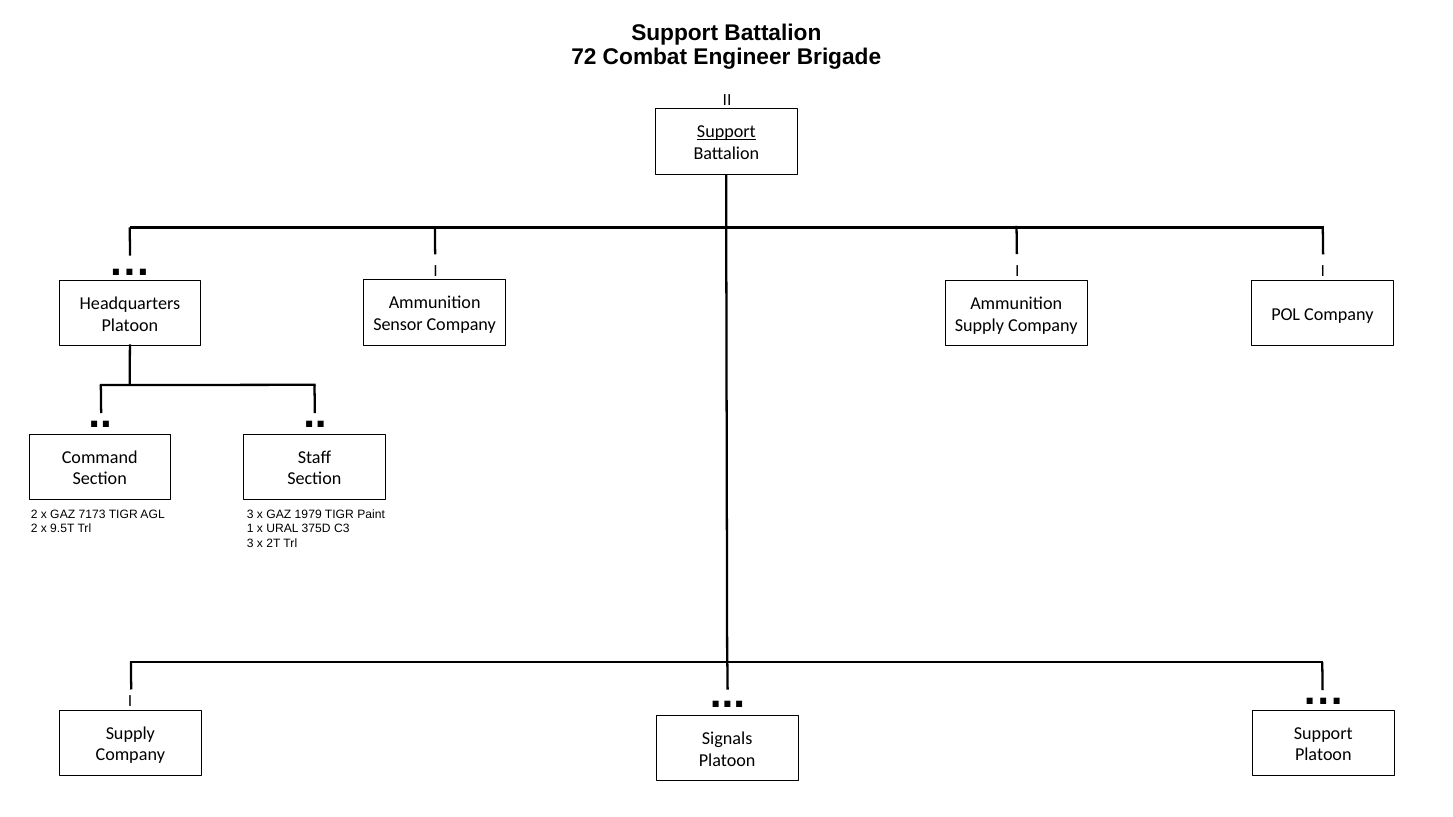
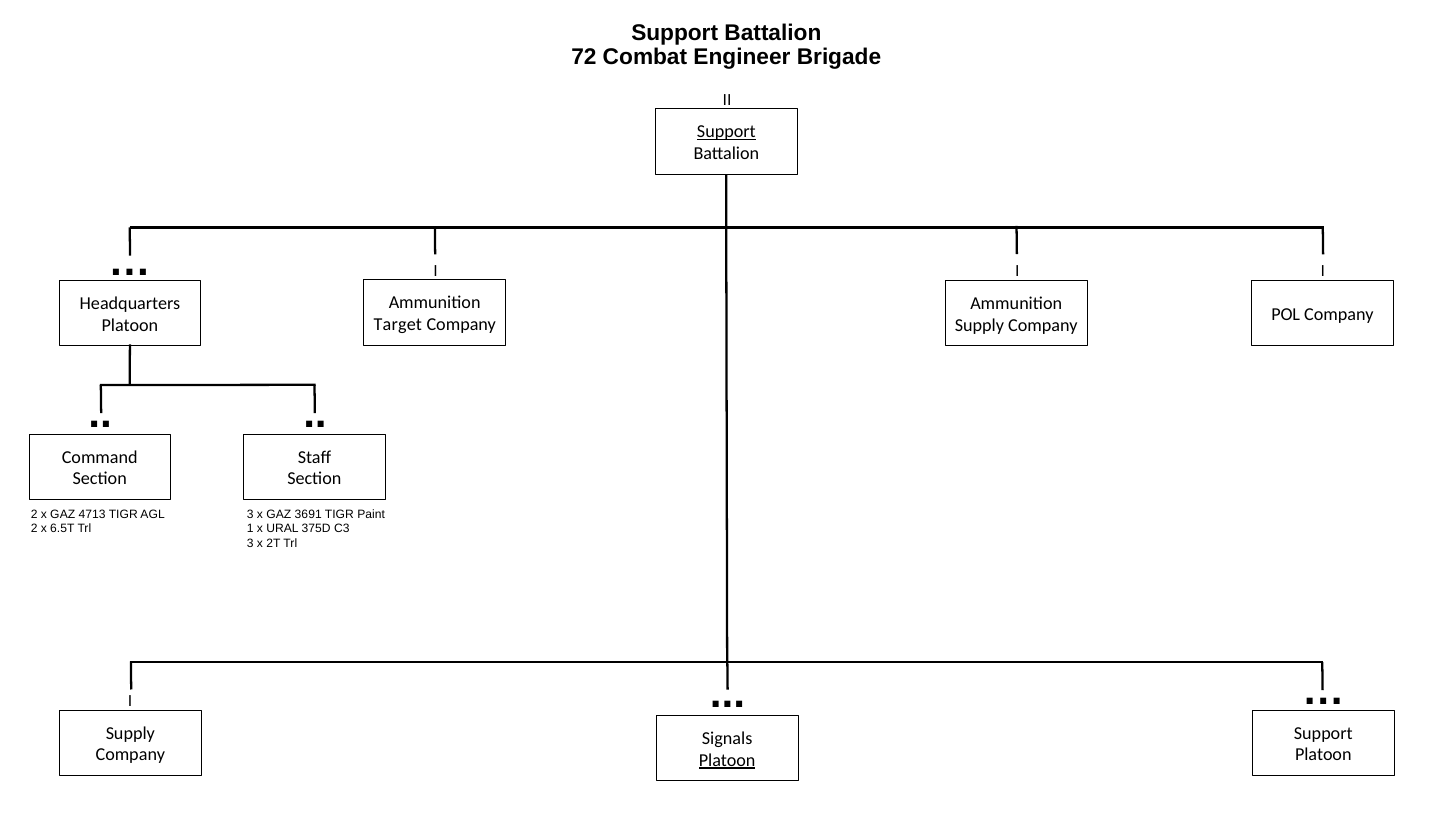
Sensor: Sensor -> Target (398, 325)
7173: 7173 -> 4713 (92, 514)
1979: 1979 -> 3691 (308, 514)
9.5T: 9.5T -> 6.5T (62, 529)
Platoon underline: none -> present (727, 760)
